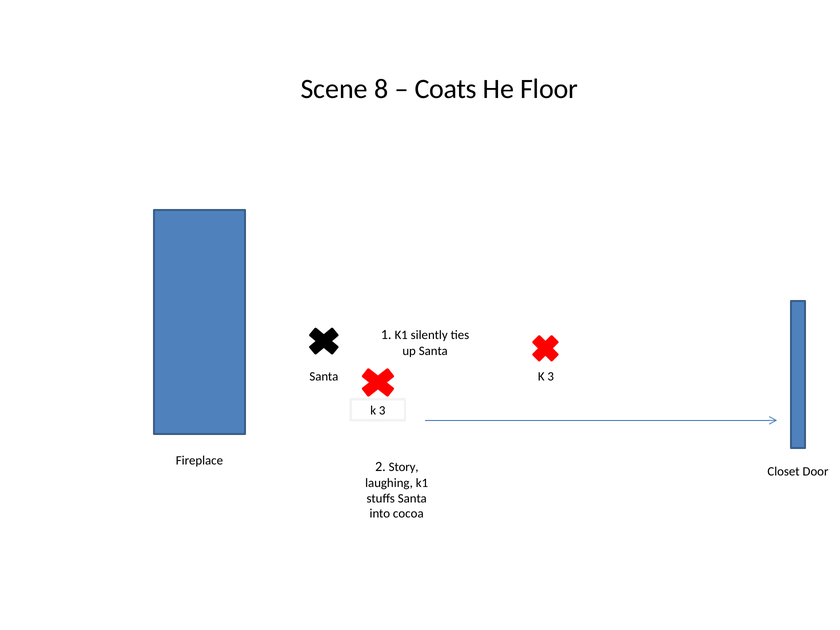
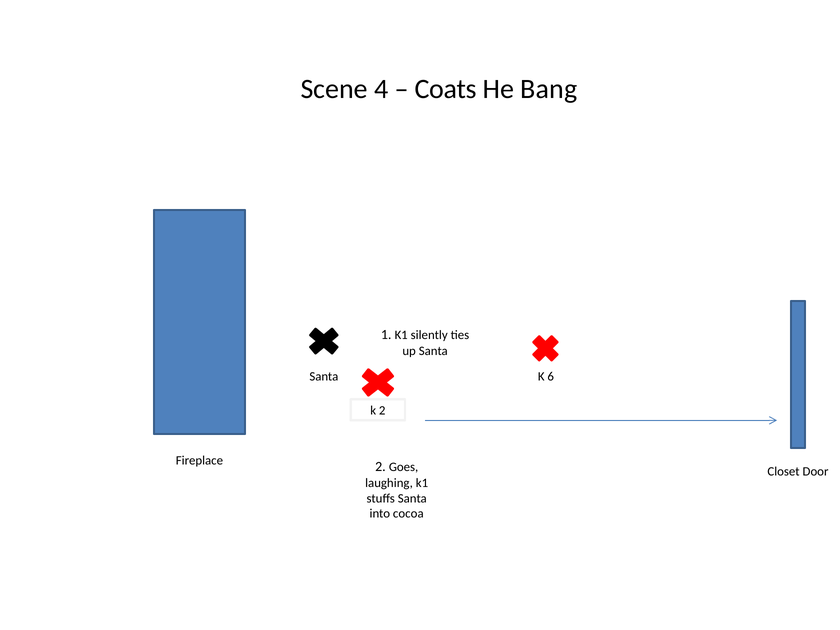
8: 8 -> 4 (381, 89)
Floor: Floor -> Bang (549, 89)
Santa K 3: 3 -> 6 (551, 377)
3: 3 -> 2 (382, 411)
Story: Story -> Goes (404, 467)
